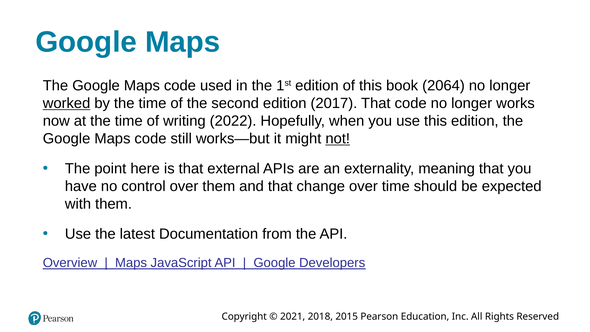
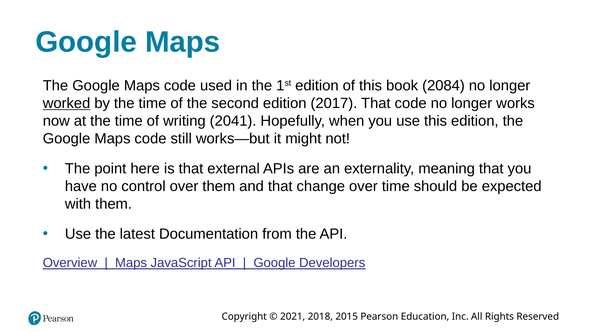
2064: 2064 -> 2084 (443, 86)
2022: 2022 -> 2041 (233, 121)
not underline: present -> none (338, 139)
